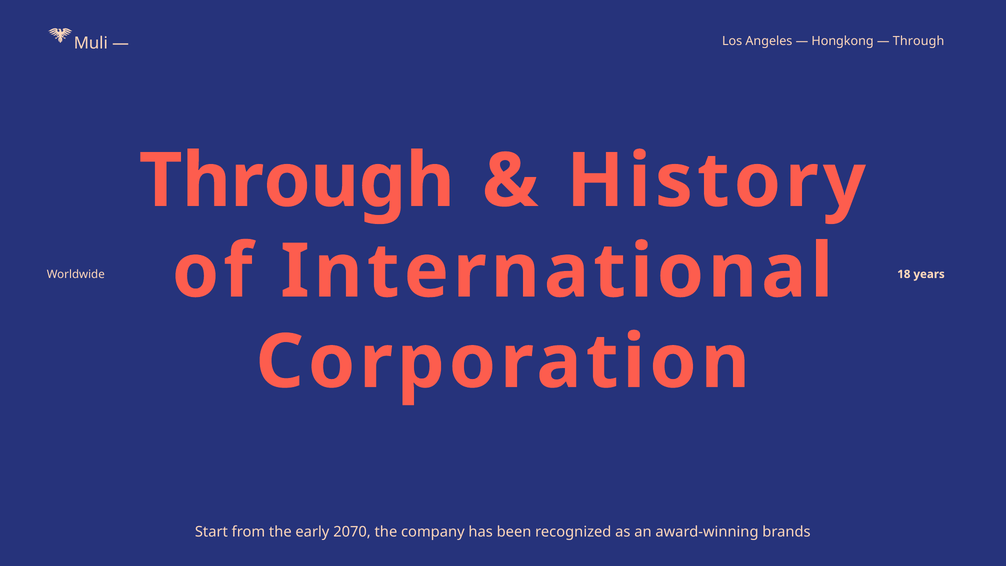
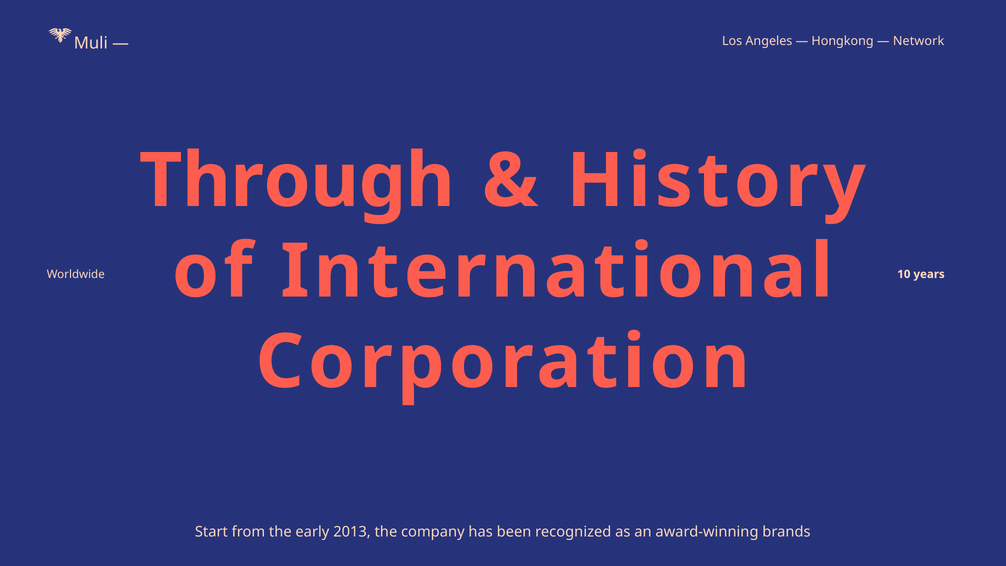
Through: Through -> Network (919, 41)
18: 18 -> 10 (904, 274)
2070: 2070 -> 2013 (352, 532)
